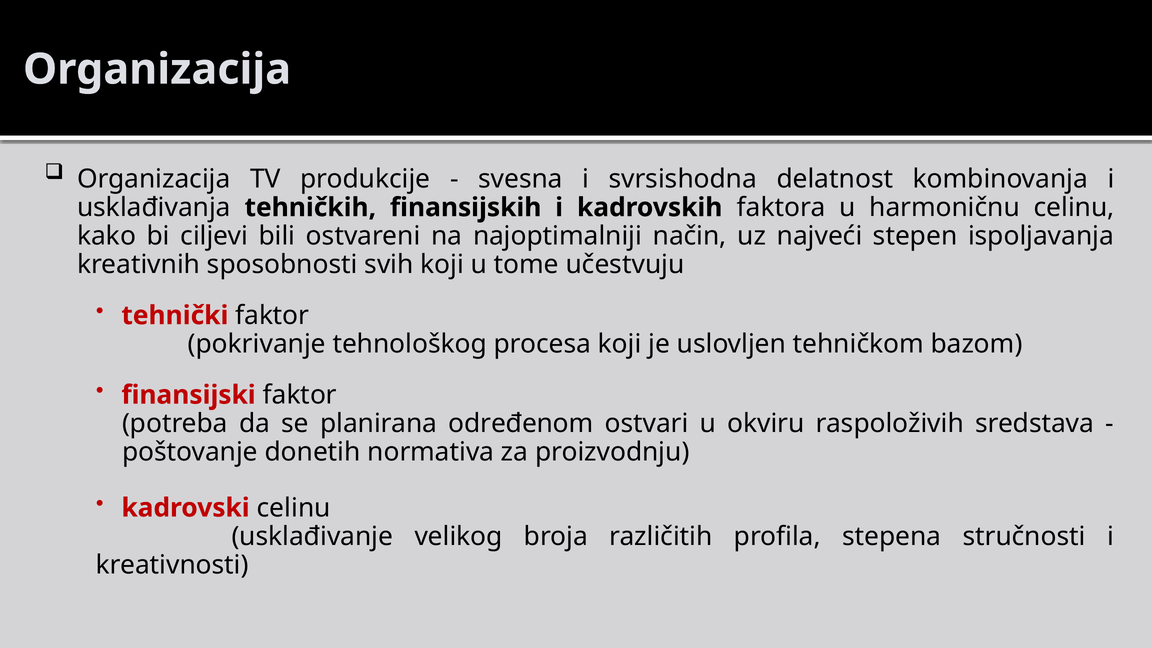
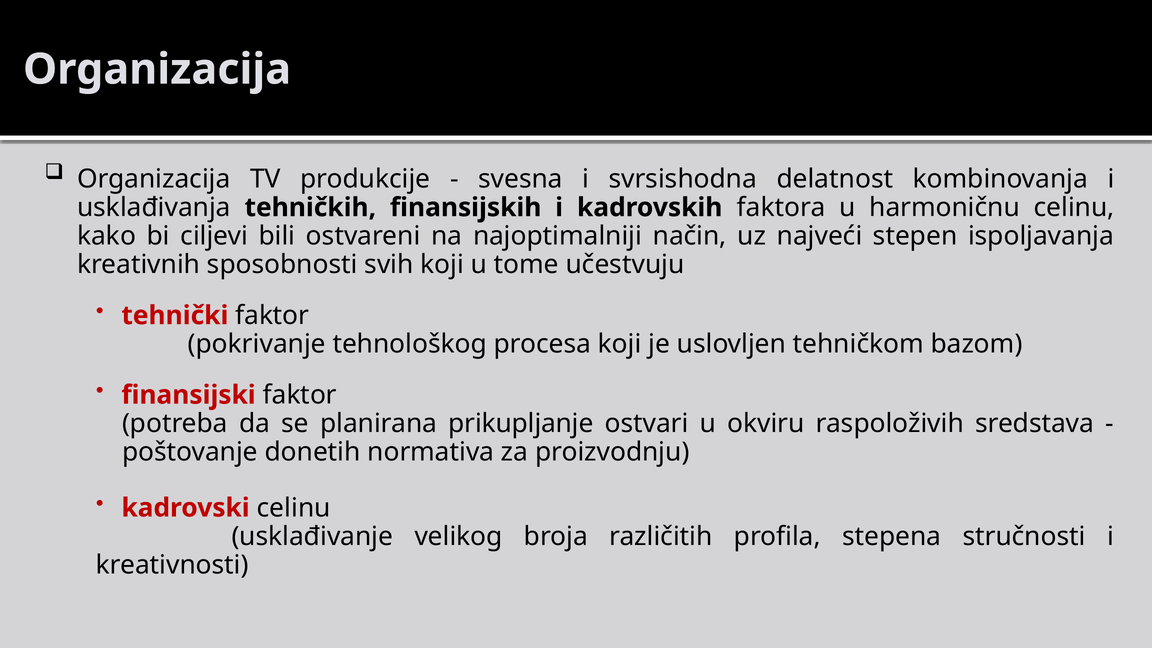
određenom: određenom -> prikupljanje (521, 423)
